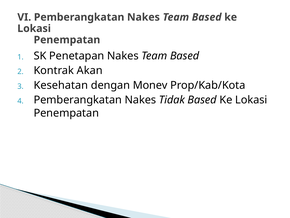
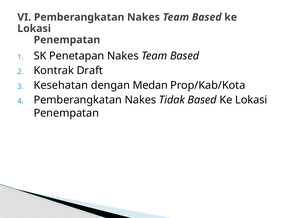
Akan: Akan -> Draft (90, 70)
Monev: Monev -> Medan (150, 85)
